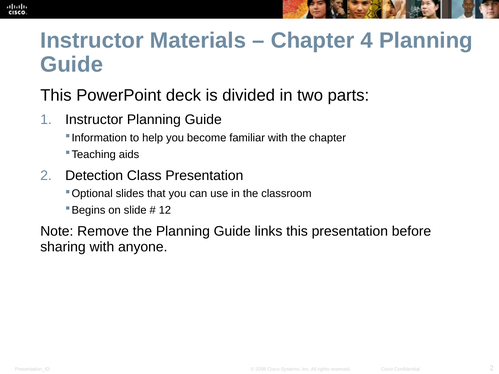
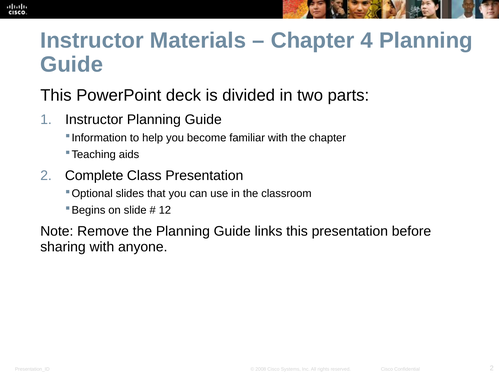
Detection: Detection -> Complete (94, 176)
